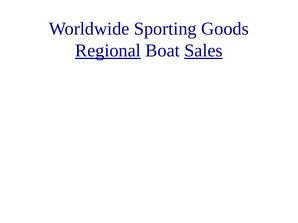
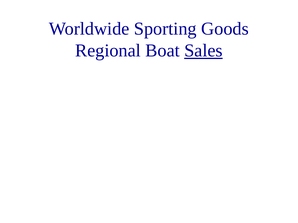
Regional underline: present -> none (108, 51)
